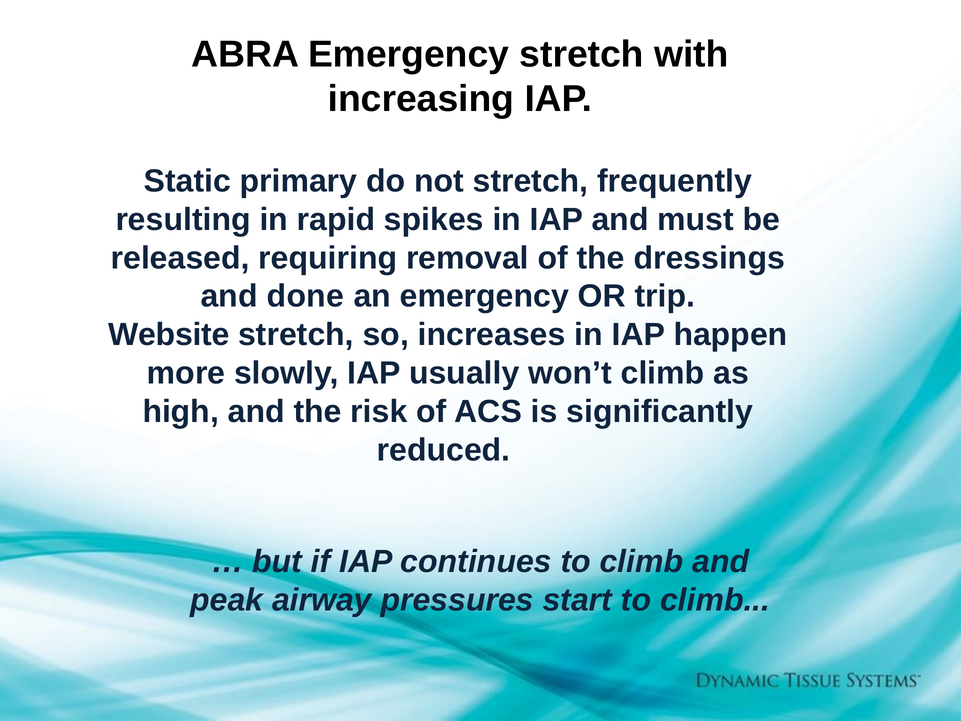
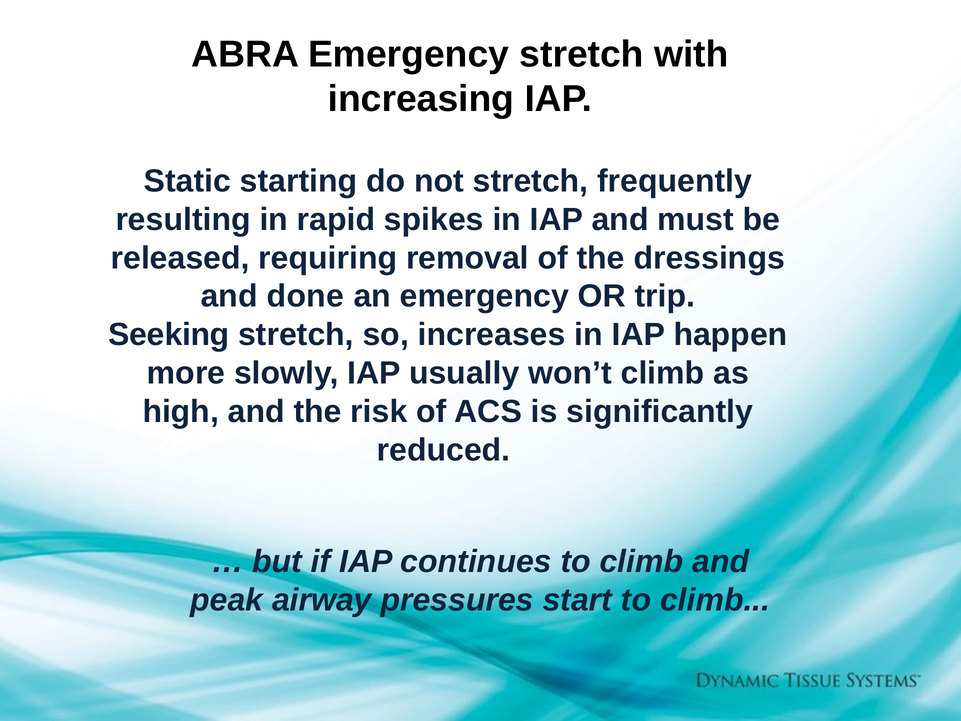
primary: primary -> starting (299, 181)
Website: Website -> Seeking (169, 335)
